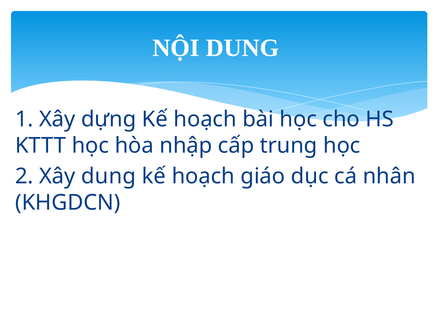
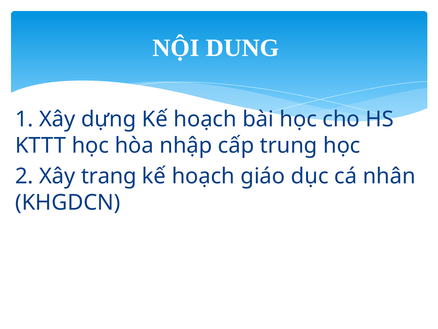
Xây dung: dung -> trang (109, 176)
